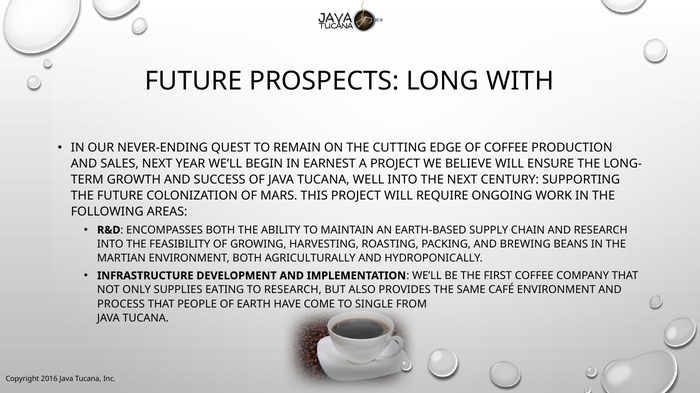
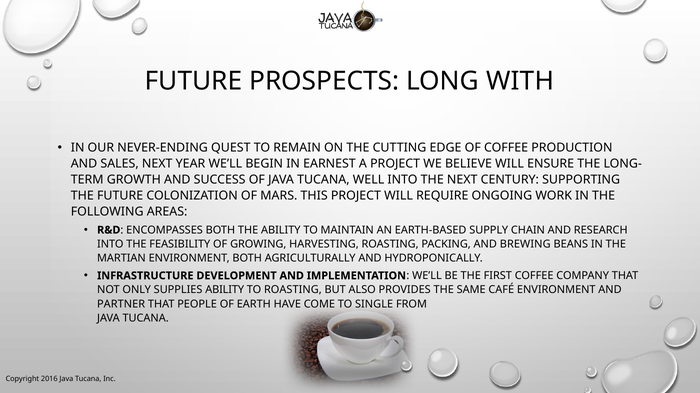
SUPPLIES EATING: EATING -> ABILITY (225, 290)
TO RESEARCH: RESEARCH -> ROASTING (293, 290)
PROCESS: PROCESS -> PARTNER (121, 305)
